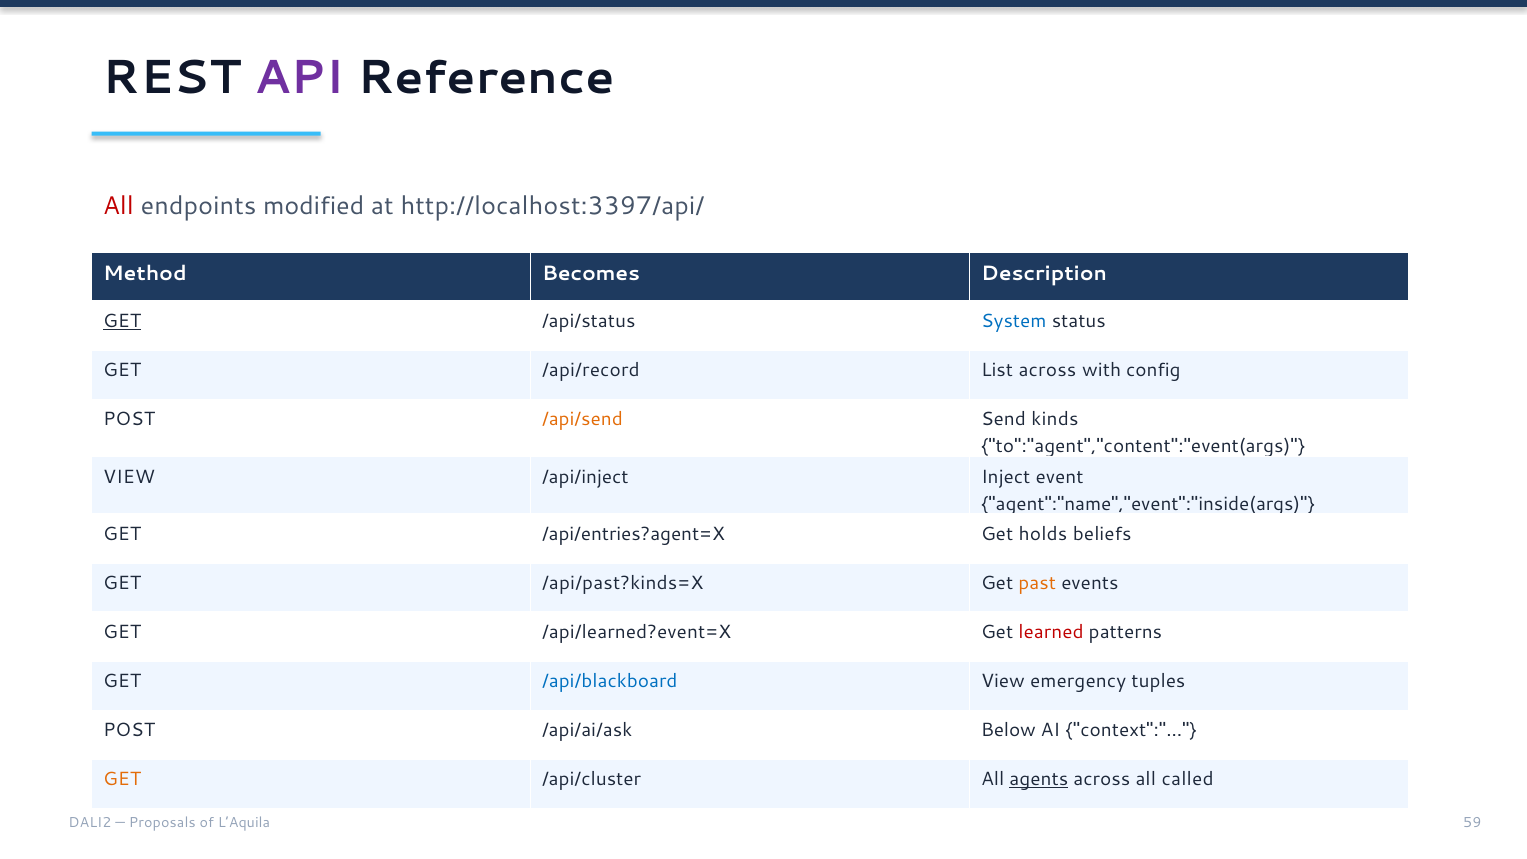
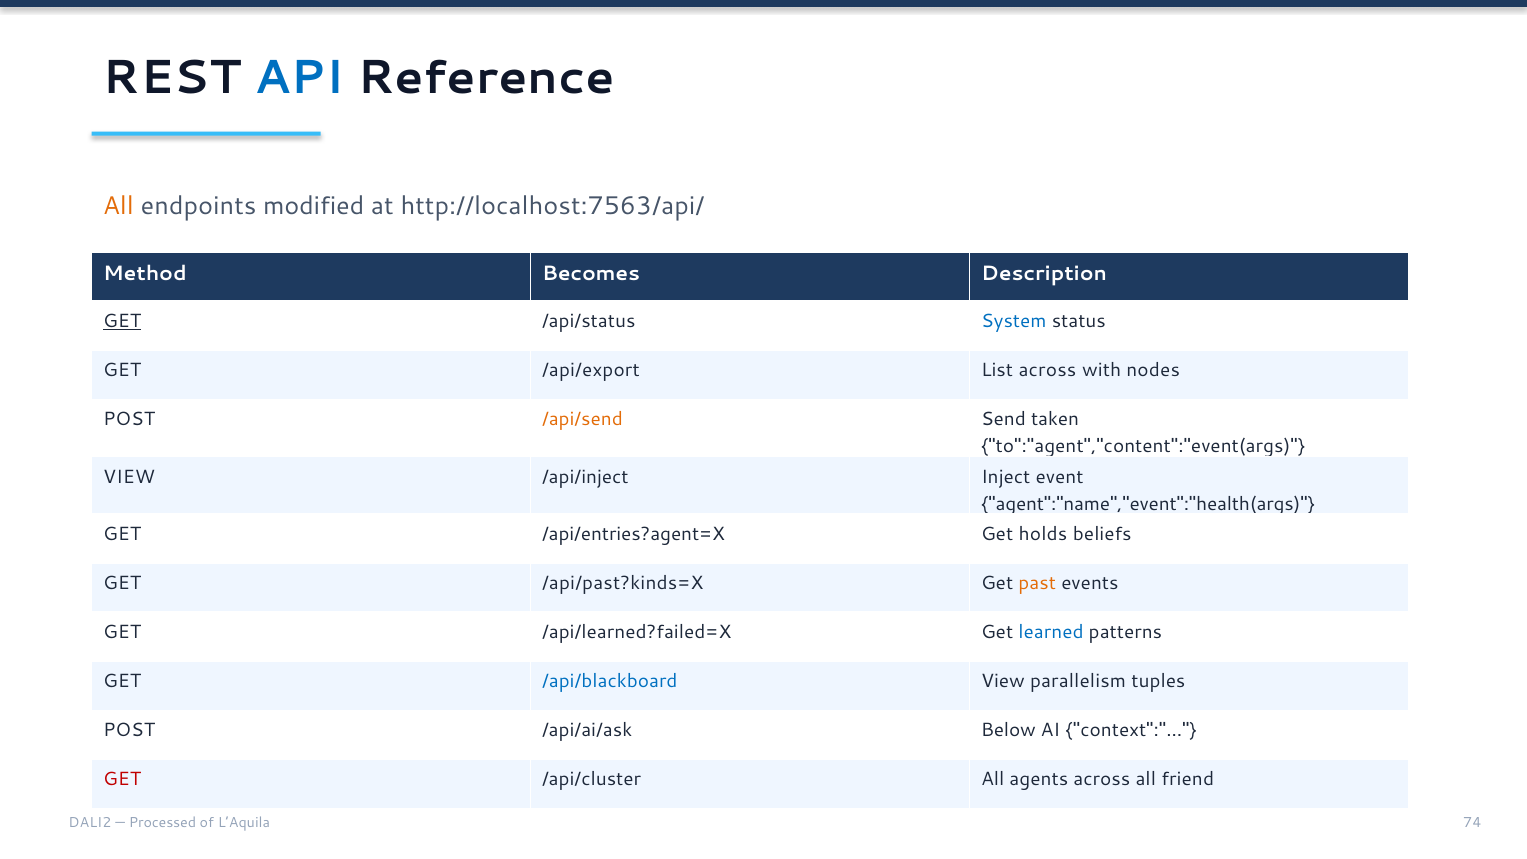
API colour: purple -> blue (299, 78)
All colour: red -> orange (118, 206)
http://localhost:3397/api/: http://localhost:3397/api/ -> http://localhost:7563/api/ (552, 206)
/api/record: /api/record -> /api/export (591, 370)
config: config -> nodes (1153, 370)
kinds: kinds -> taken (1055, 419)
agent":"name","event":"inside(args: agent":"name","event":"inside(args -> agent":"name","event":"health(args (1148, 504)
/api/learned?event=X: /api/learned?event=X -> /api/learned?failed=X (637, 632)
learned colour: red -> blue (1051, 632)
emergency: emergency -> parallelism (1078, 681)
GET colour: orange -> red (122, 780)
agents underline: present -> none (1039, 780)
called: called -> friend (1188, 780)
Proposals: Proposals -> Processed (162, 823)
59: 59 -> 74 (1472, 823)
